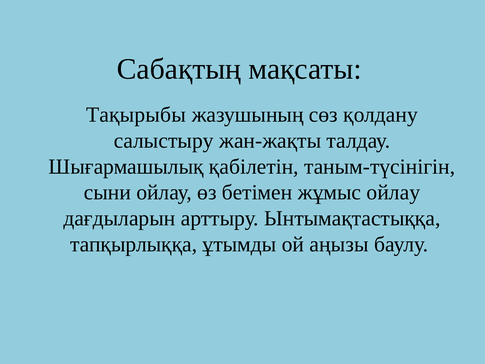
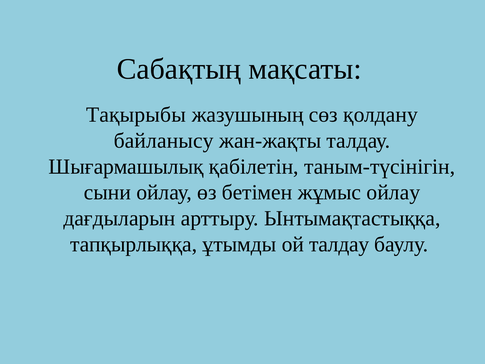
салыстыру: салыстыру -> байланысу (164, 141)
ой аңызы: аңызы -> талдау (339, 244)
